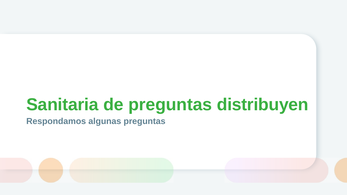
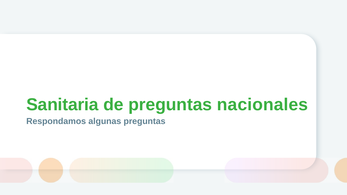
distribuyen: distribuyen -> nacionales (263, 105)
